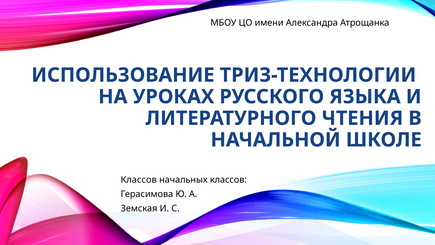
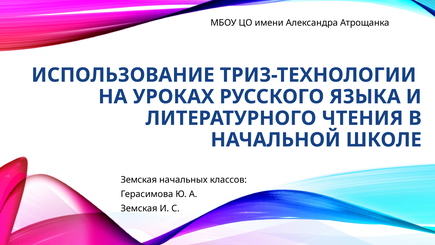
Классов: Классов -> Земская (139, 180)
